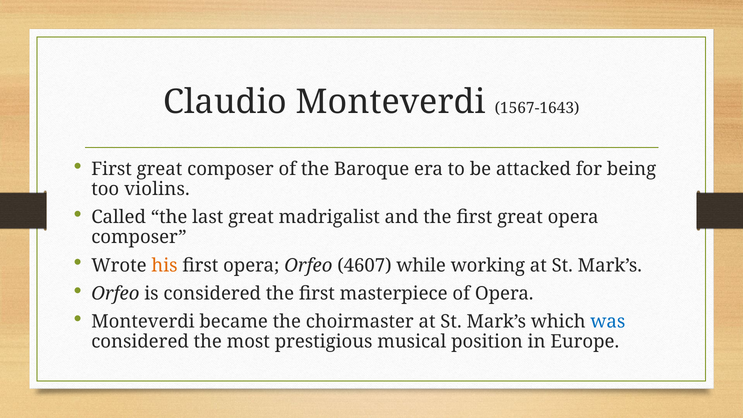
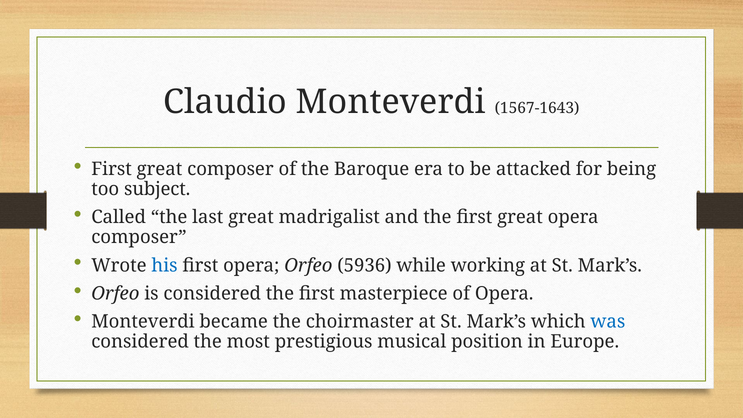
violins: violins -> subject (157, 189)
his colour: orange -> blue (165, 265)
4607: 4607 -> 5936 (364, 265)
